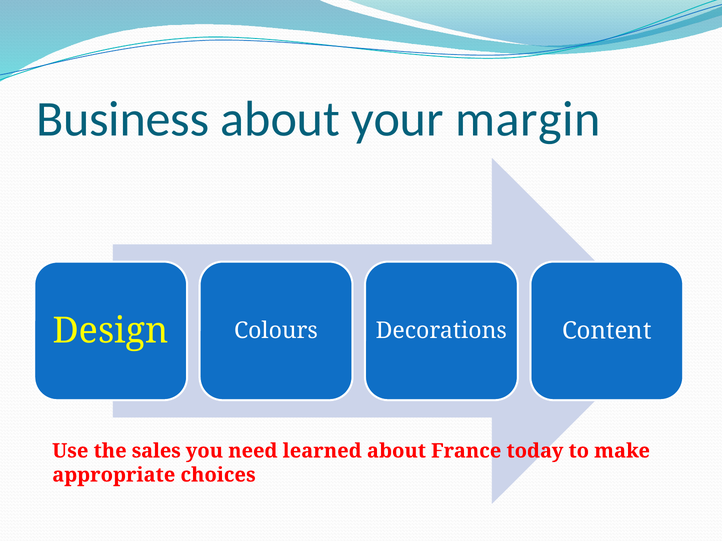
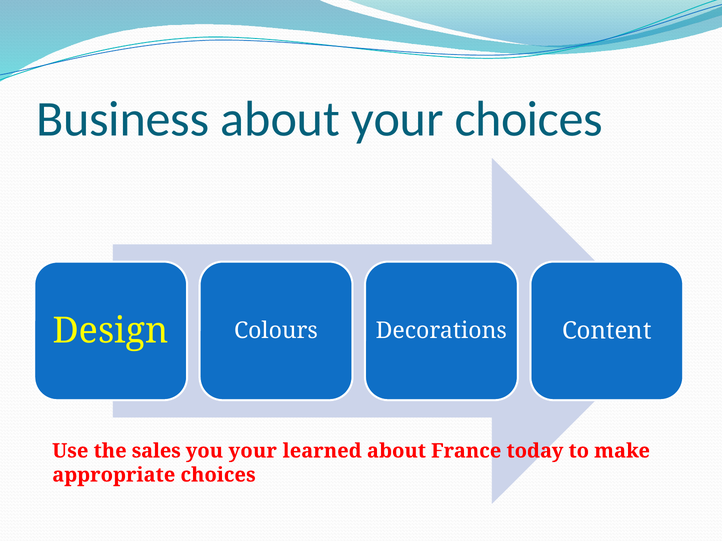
your margin: margin -> choices (529, 119)
you need: need -> your (253, 451)
